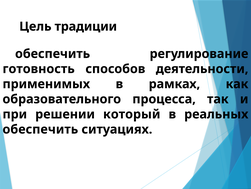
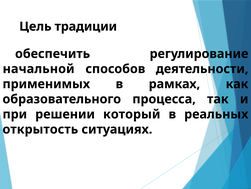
готовность: готовность -> начальной (39, 69)
обеспечить: обеспечить -> открытость (40, 129)
